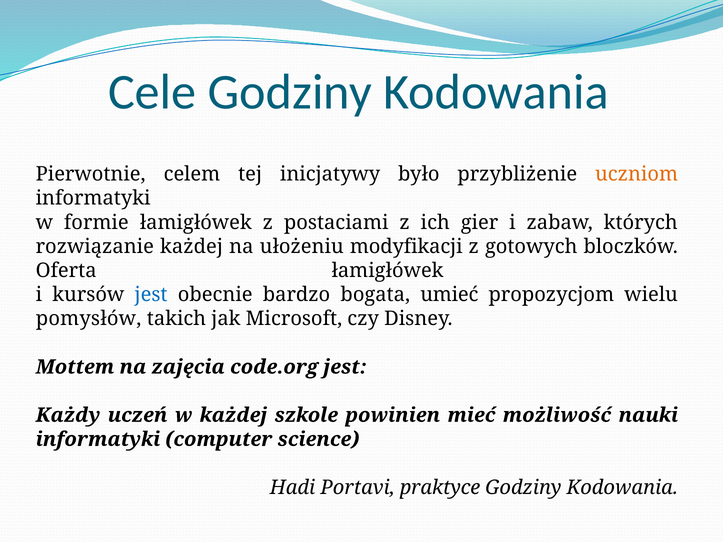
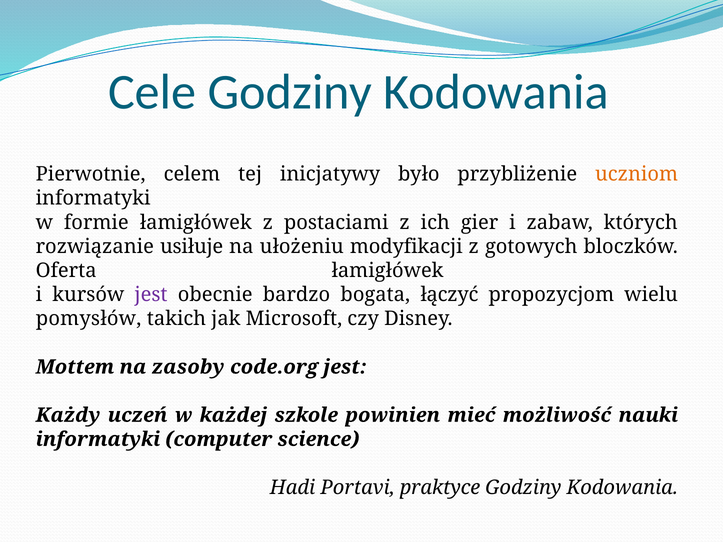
rozwiązanie każdej: każdej -> usiłuje (192, 247)
jest colour: blue -> purple (151, 295)
umieć: umieć -> łączyć (449, 295)
zajęcia: zajęcia -> zasoby (188, 367)
